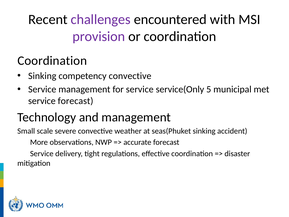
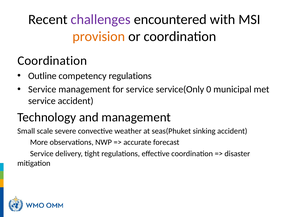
provision colour: purple -> orange (99, 36)
Sinking: Sinking -> Outline (42, 76)
competency convective: convective -> regulations (130, 76)
5: 5 -> 0 (209, 89)
service forecast: forecast -> accident (76, 101)
